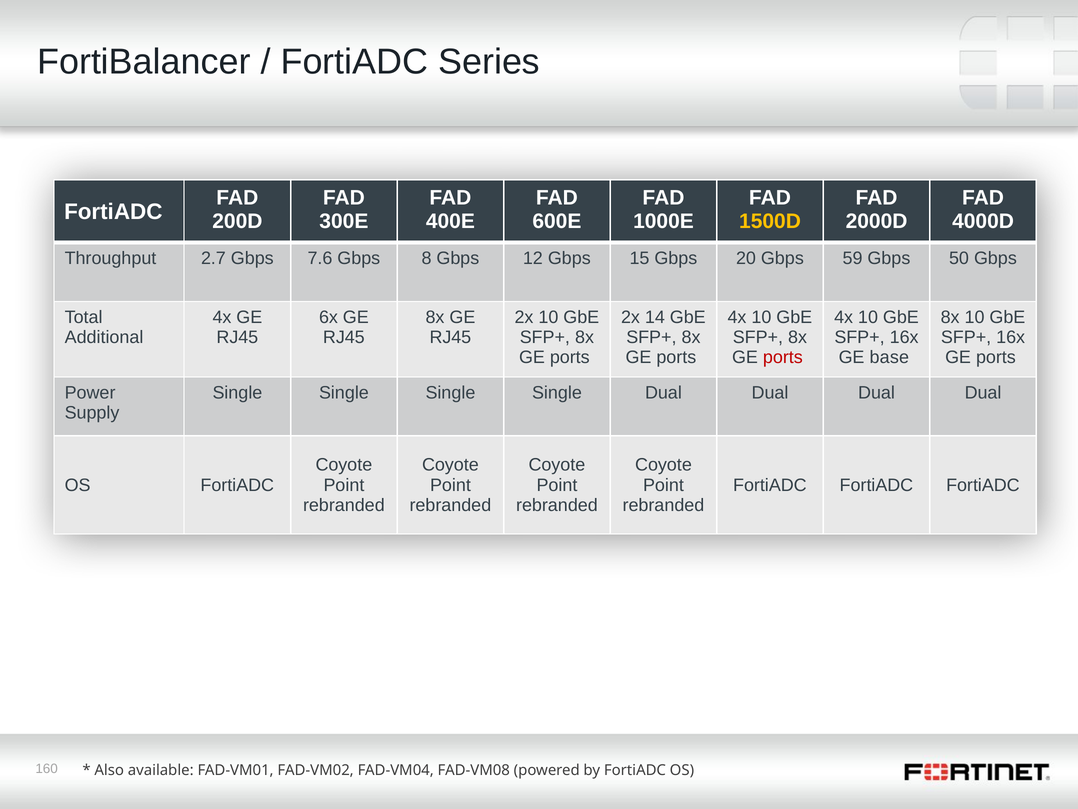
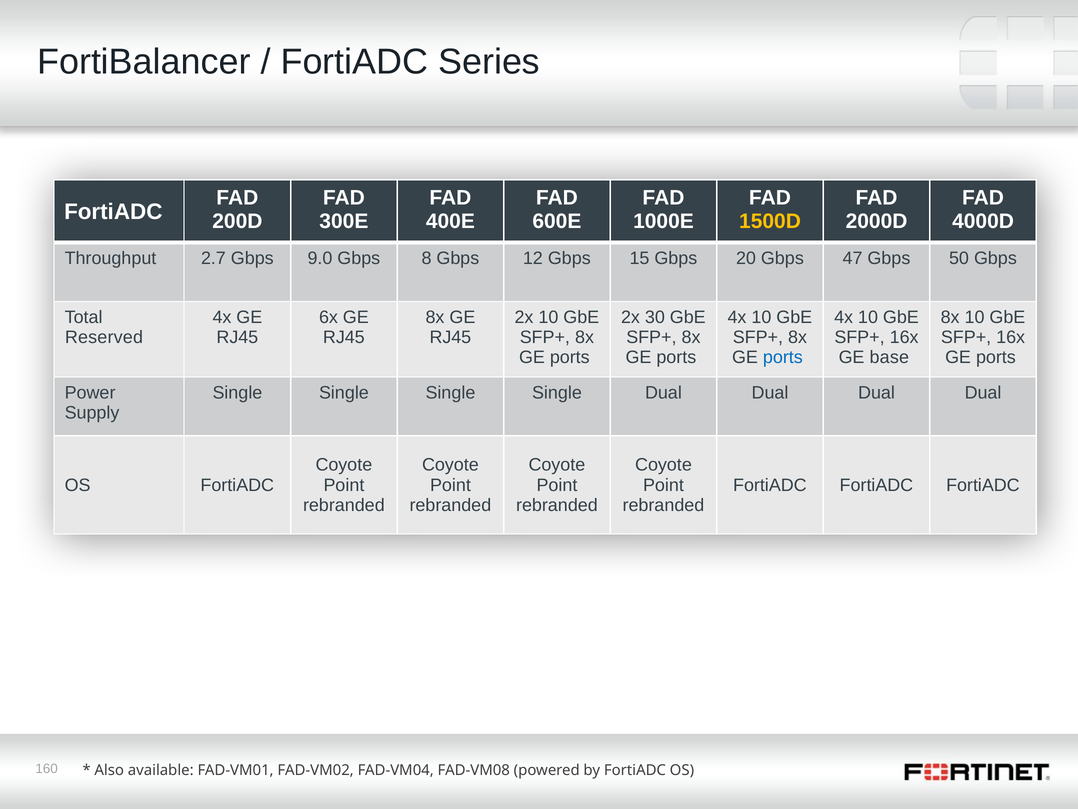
7.6: 7.6 -> 9.0 (320, 258)
59: 59 -> 47 (853, 258)
14: 14 -> 30 (655, 317)
Additional: Additional -> Reserved (104, 337)
ports colour: red -> blue (783, 357)
